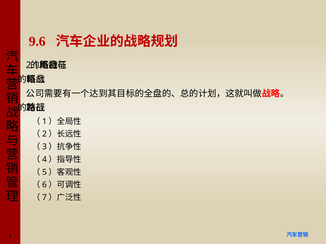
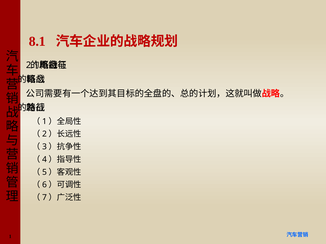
9.6: 9.6 -> 8.1 (37, 42)
